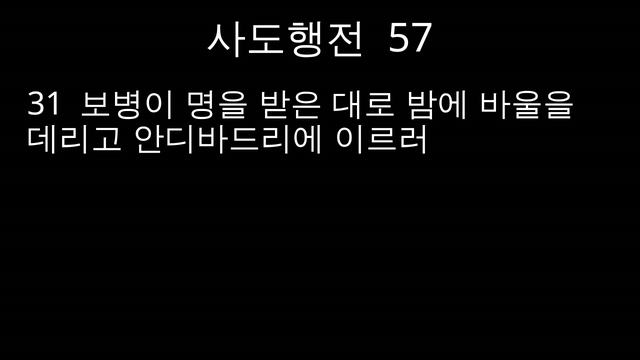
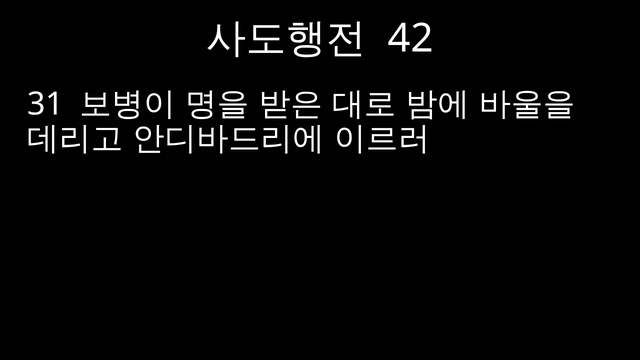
57: 57 -> 42 (411, 39)
